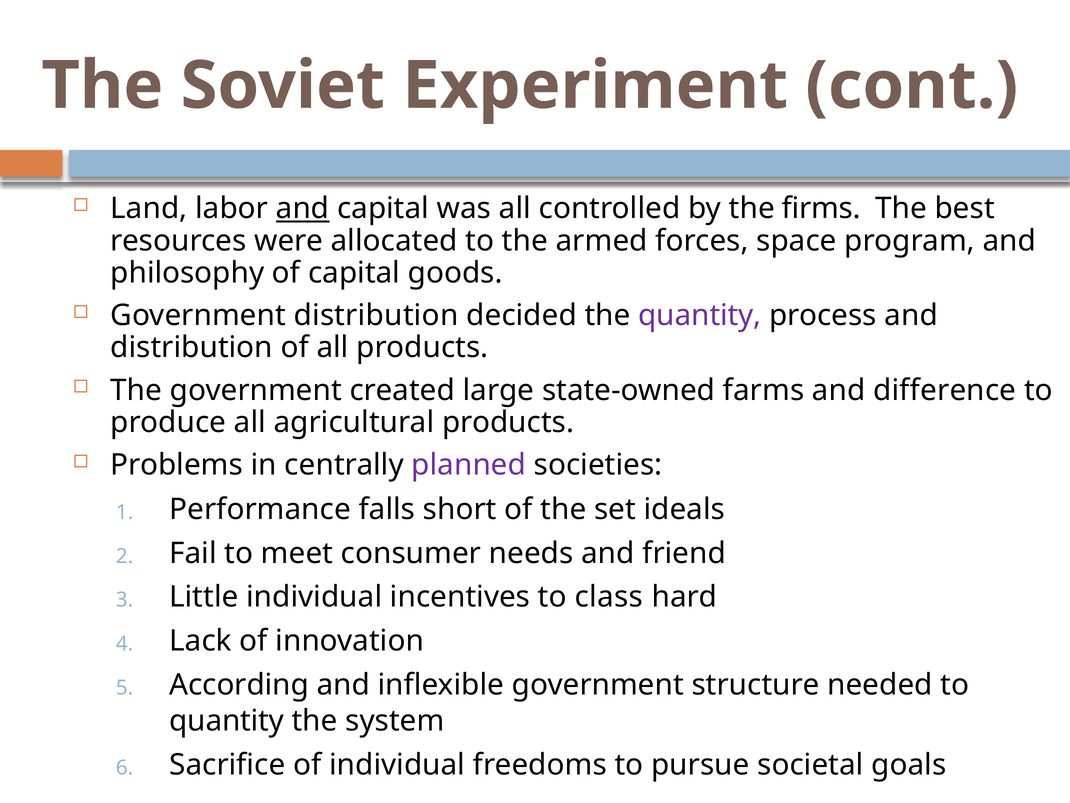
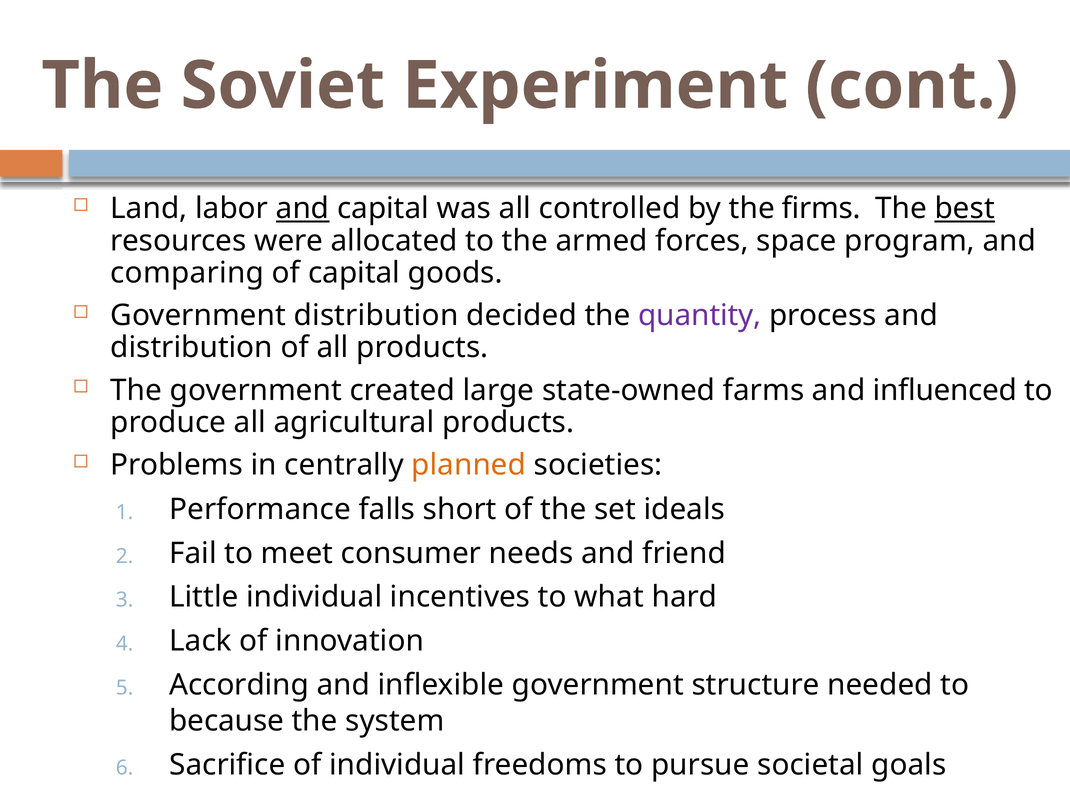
best underline: none -> present (965, 208)
philosophy: philosophy -> comparing (187, 273)
difference: difference -> influenced (945, 390)
planned colour: purple -> orange (469, 465)
class: class -> what (609, 597)
quantity: quantity -> because (227, 720)
